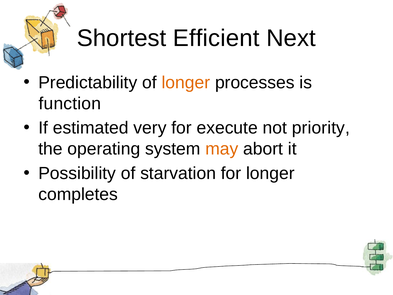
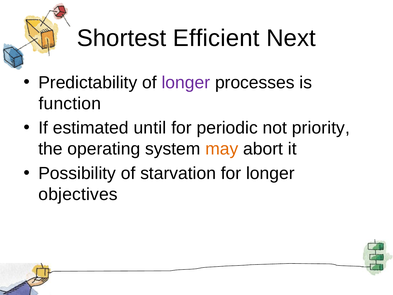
longer colour: orange -> purple (186, 82)
very: very -> until (150, 128)
execute: execute -> periodic (227, 128)
completes: completes -> objectives (78, 194)
